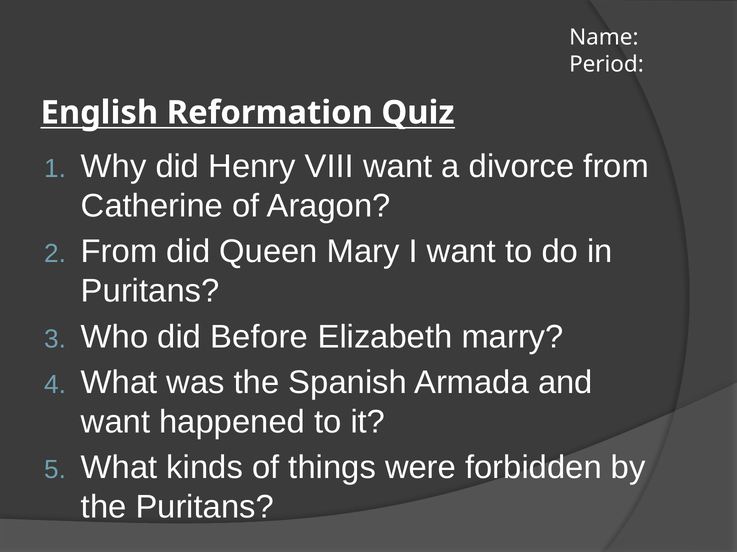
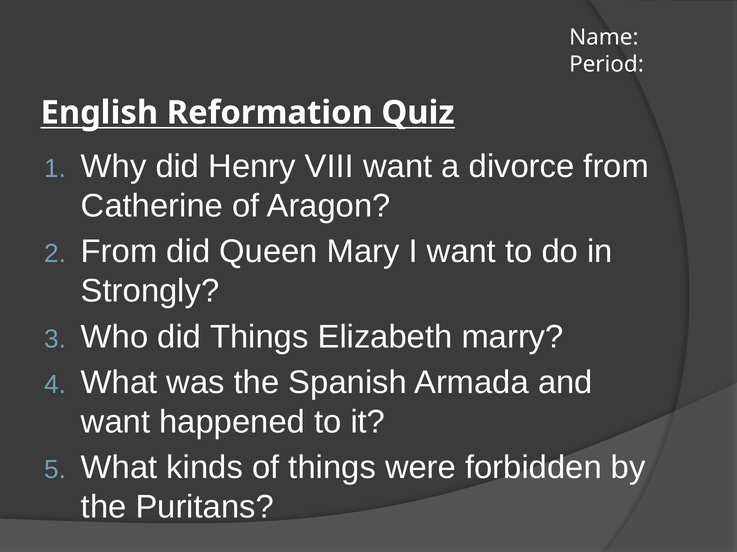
Puritans: Puritans -> Strongly (150, 291)
did Before: Before -> Things (259, 337)
